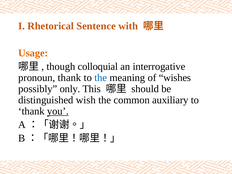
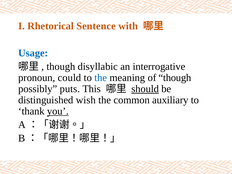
Usage colour: orange -> blue (33, 53)
colloquial: colloquial -> disyllabic (98, 67)
pronoun thank: thank -> could (69, 78)
of wishes: wishes -> though (175, 78)
only: only -> puts (70, 89)
should underline: none -> present (145, 89)
